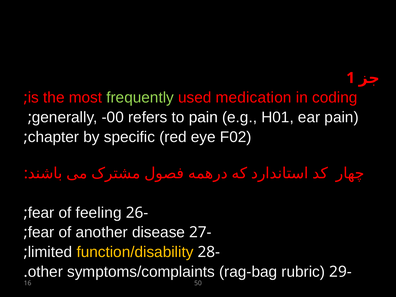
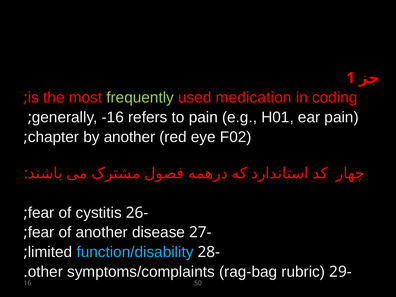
-00: -00 -> -16 (113, 117)
by specific: specific -> another (130, 137)
feeling: feeling -> cystitis (99, 213)
function/disability colour: yellow -> light blue (135, 252)
